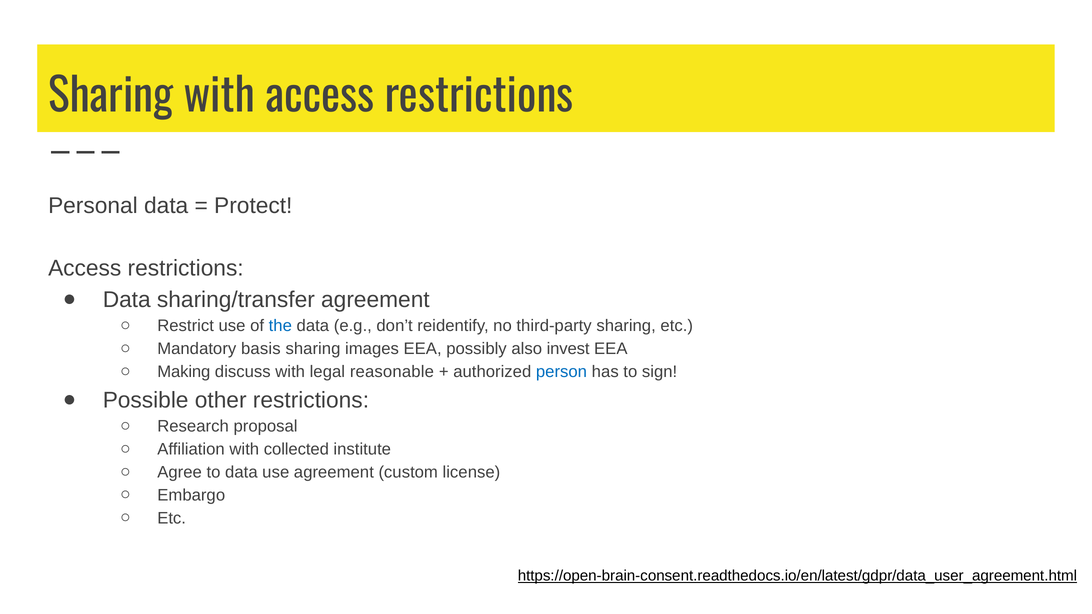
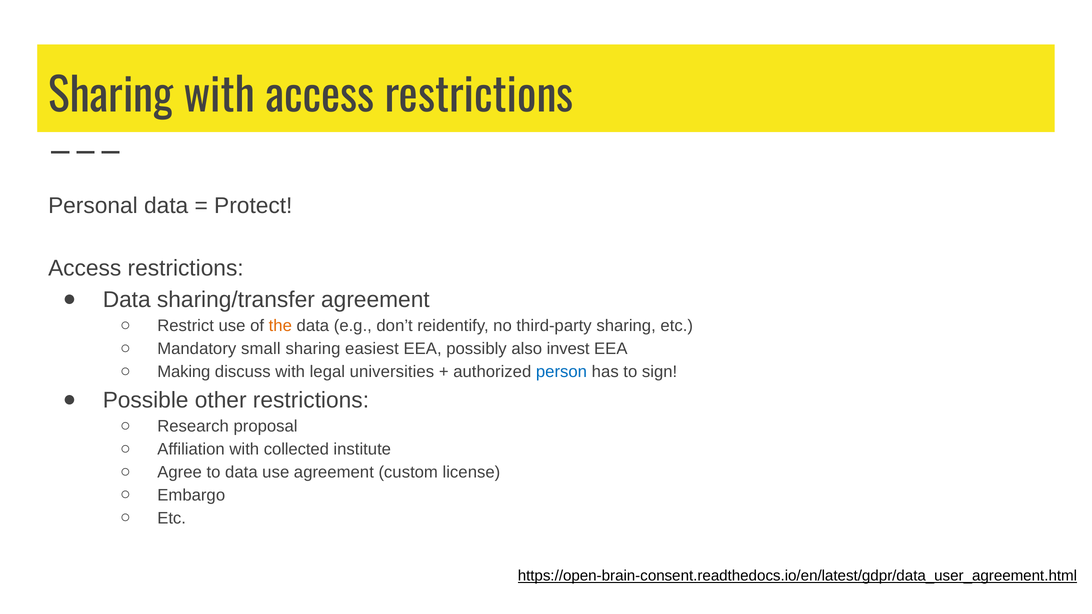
the colour: blue -> orange (280, 326)
basis: basis -> small (261, 349)
images: images -> easiest (372, 349)
reasonable: reasonable -> universities (392, 372)
